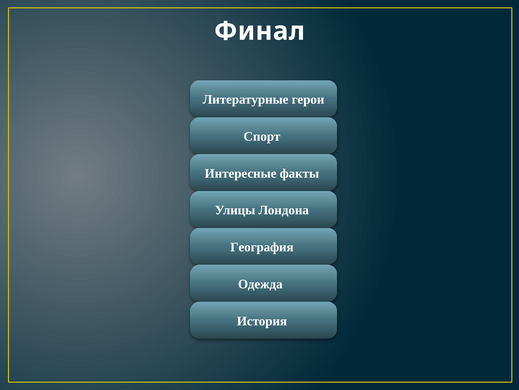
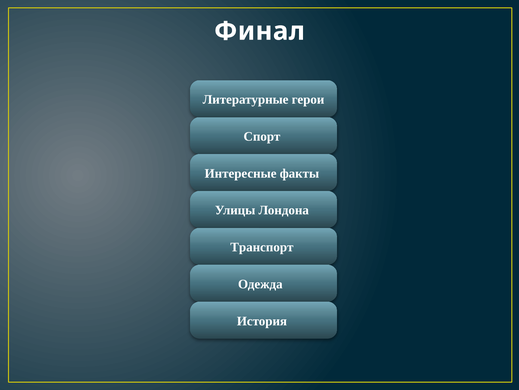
География: География -> Транспорт (262, 247)
